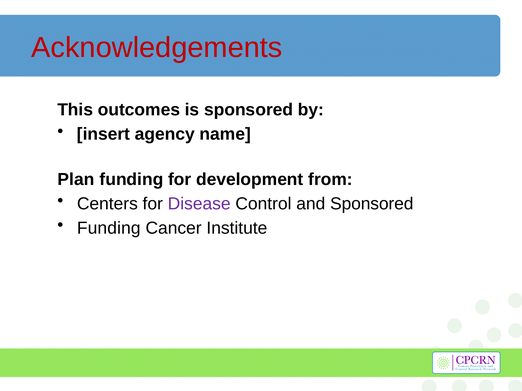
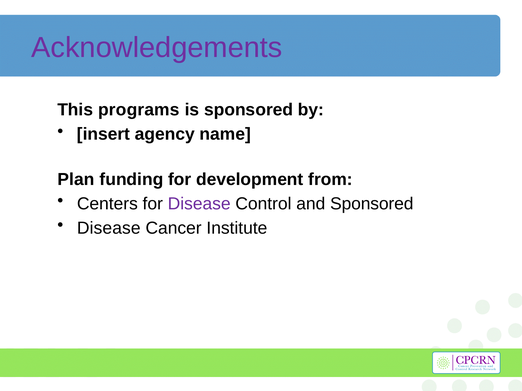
Acknowledgements colour: red -> purple (157, 48)
outcomes: outcomes -> programs (139, 110)
Funding: Funding -> Disease (109, 228)
